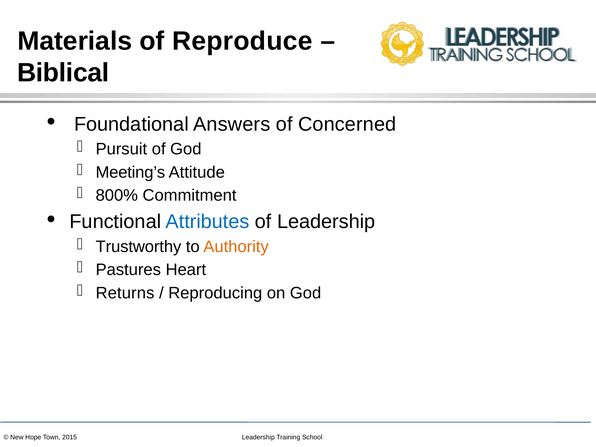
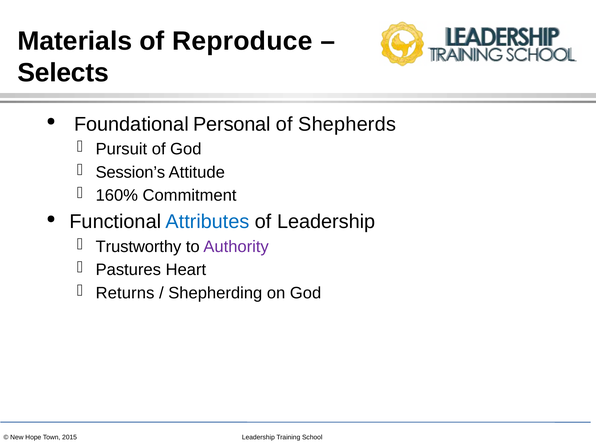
Biblical: Biblical -> Selects (63, 73)
Answers: Answers -> Personal (232, 124)
Concerned: Concerned -> Shepherds (347, 124)
Meeting’s: Meeting’s -> Session’s (130, 172)
800%: 800% -> 160% (117, 196)
Authority colour: orange -> purple (236, 247)
Reproducing: Reproducing -> Shepherding (215, 293)
